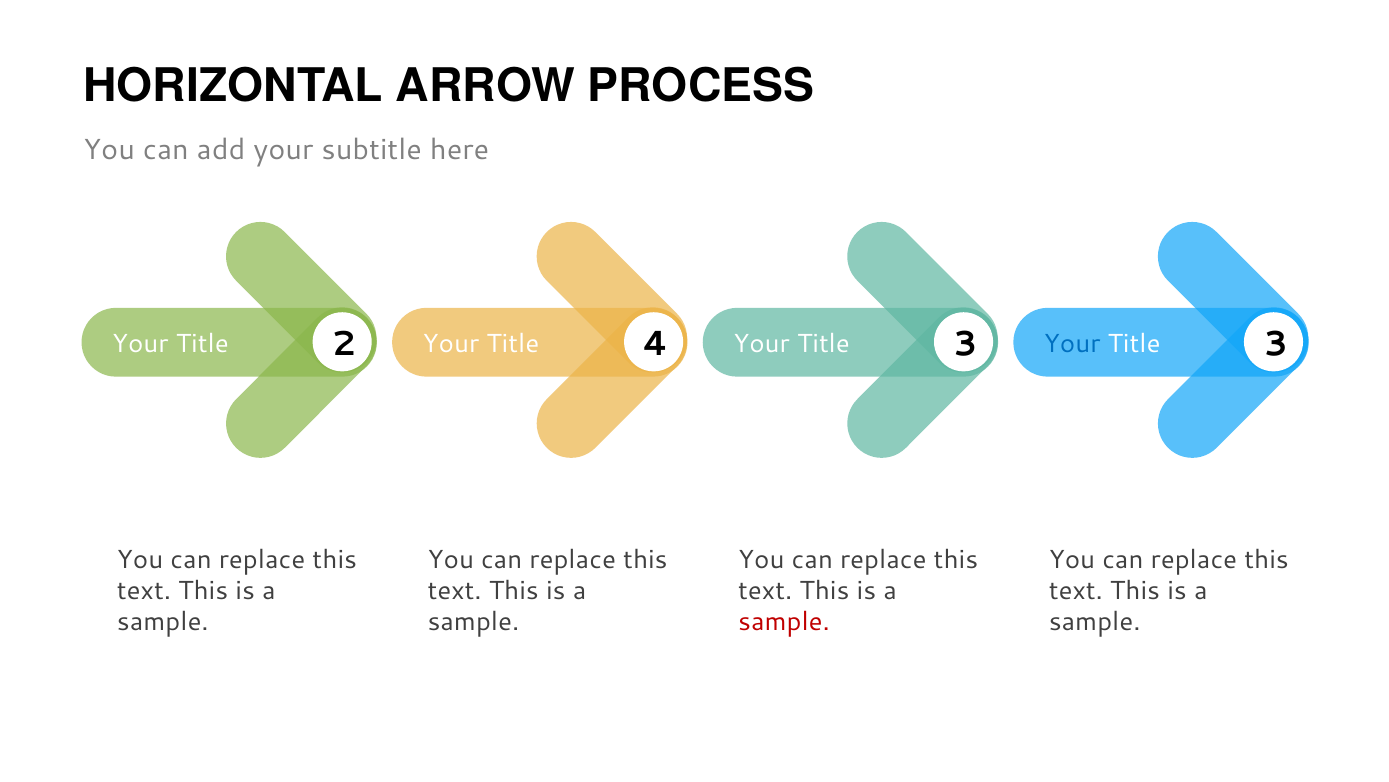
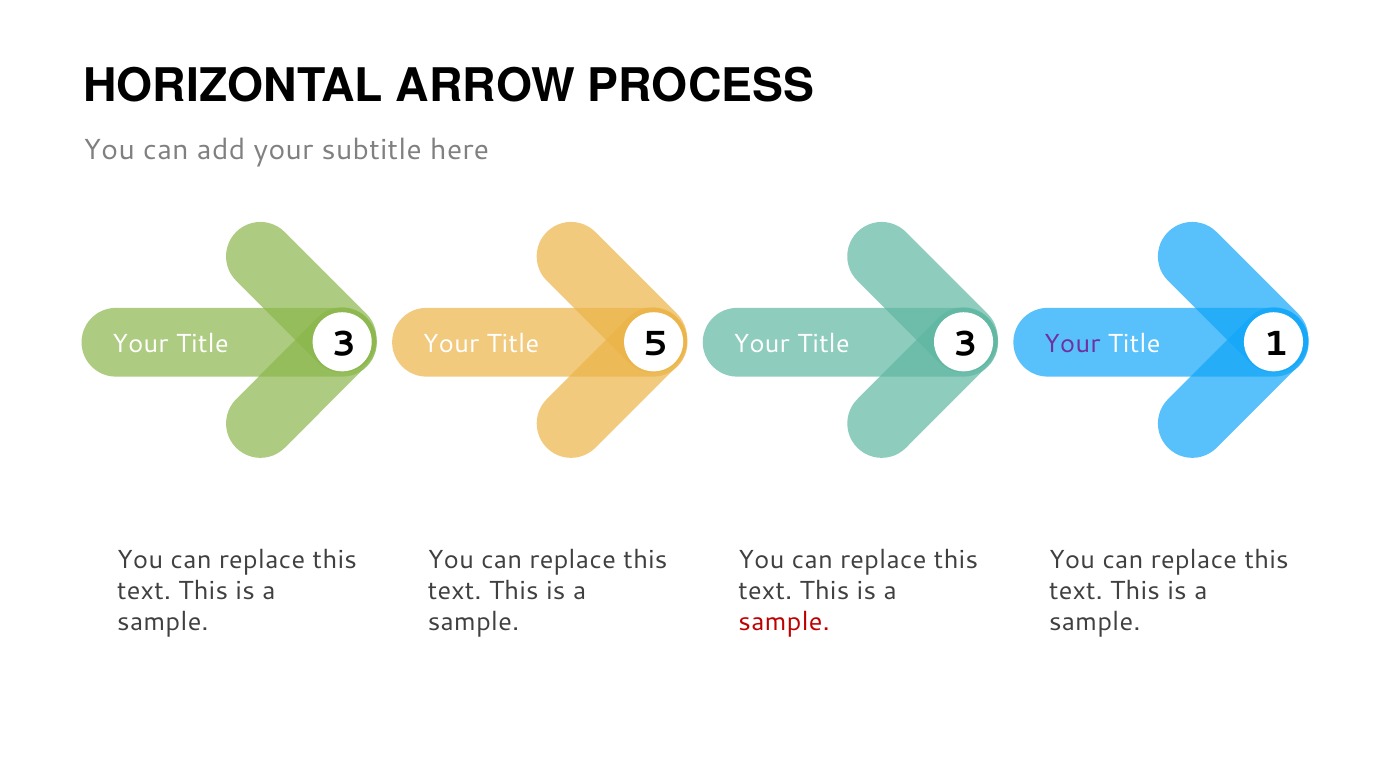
2: 2 -> 3 (344, 344)
4: 4 -> 5 (655, 344)
Your colour: blue -> purple (1072, 344)
3: 3 -> 1 (1276, 344)
